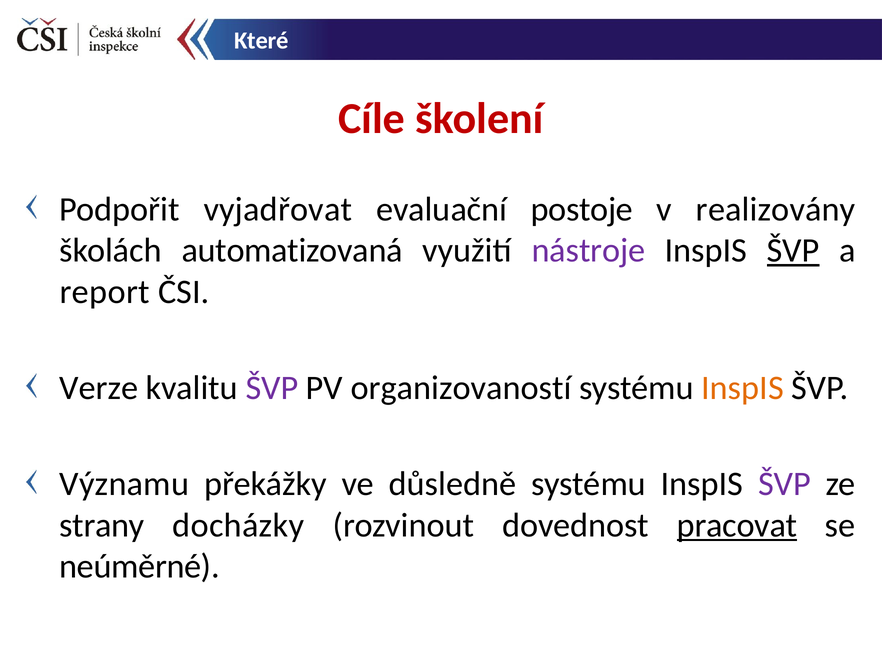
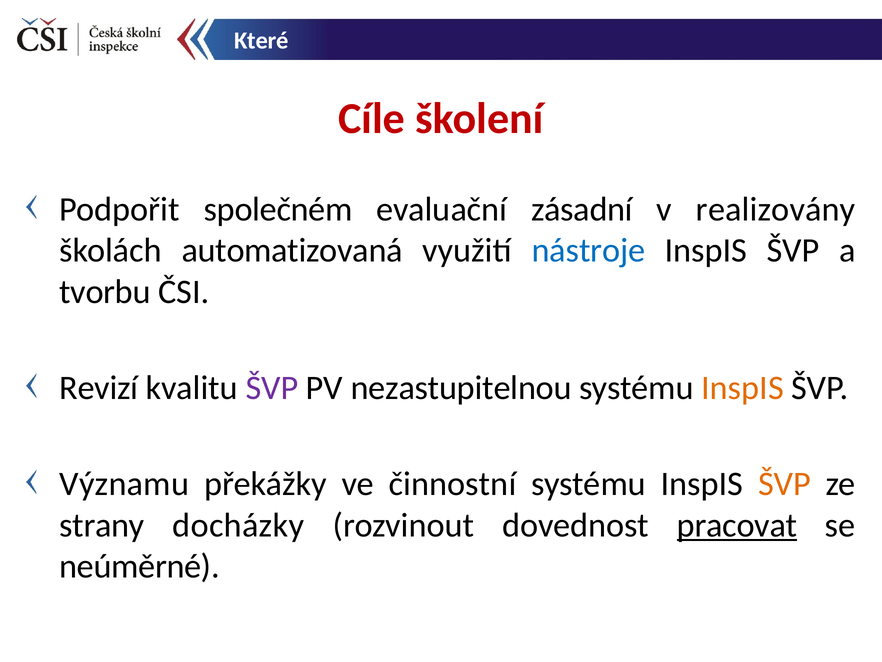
vyjadřovat: vyjadřovat -> společném (278, 209)
postoje: postoje -> zásadní (582, 209)
nástroje colour: purple -> blue (588, 250)
ŠVP underline: present -> none (793, 250)
report: report -> tvorbu (105, 291)
Verze: Verze -> Revizí (99, 388)
organizovaností: organizovaností -> nezastupitelnou (461, 388)
důsledně: důsledně -> činnostní (453, 484)
ŠVP colour: purple -> orange (784, 484)
